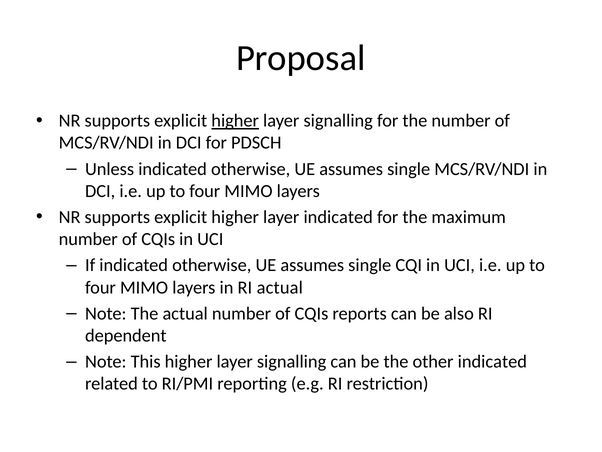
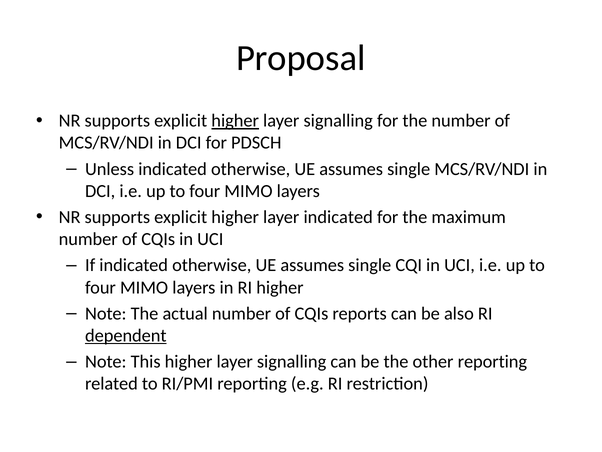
RI actual: actual -> higher (280, 287)
dependent underline: none -> present (126, 335)
other indicated: indicated -> reporting (492, 361)
